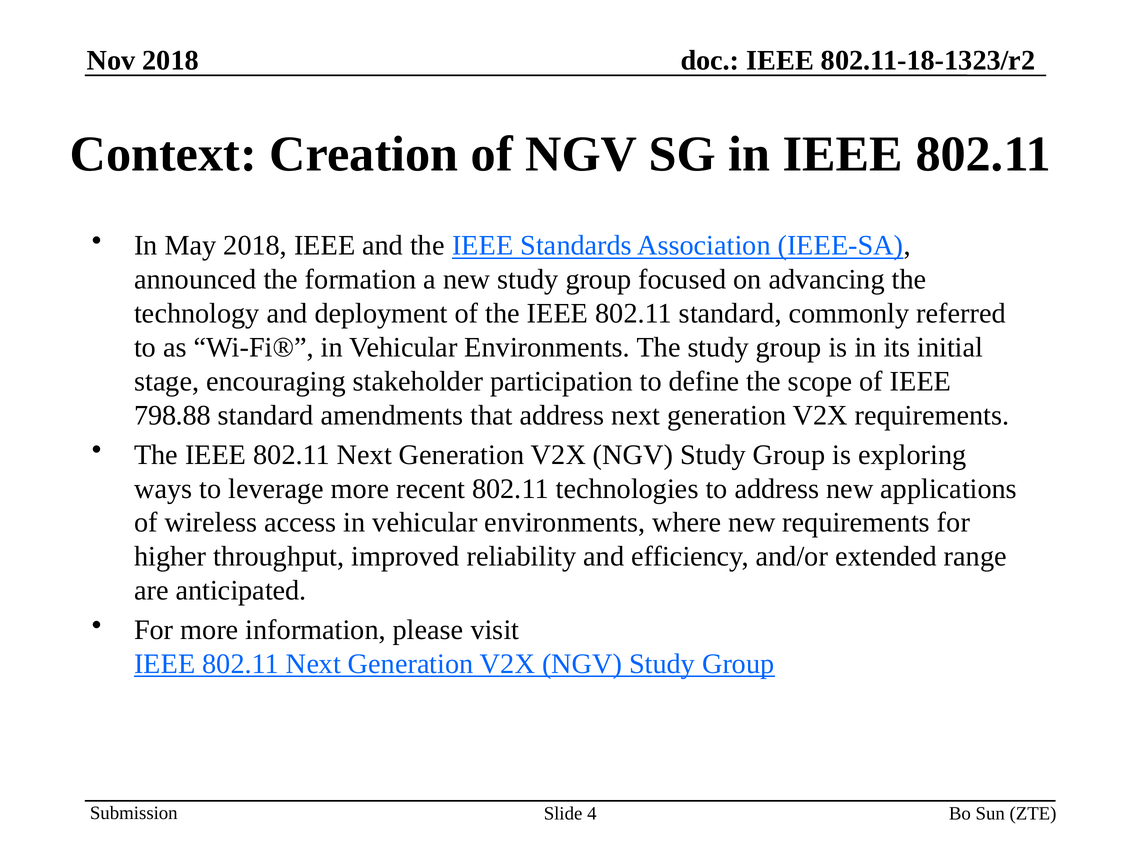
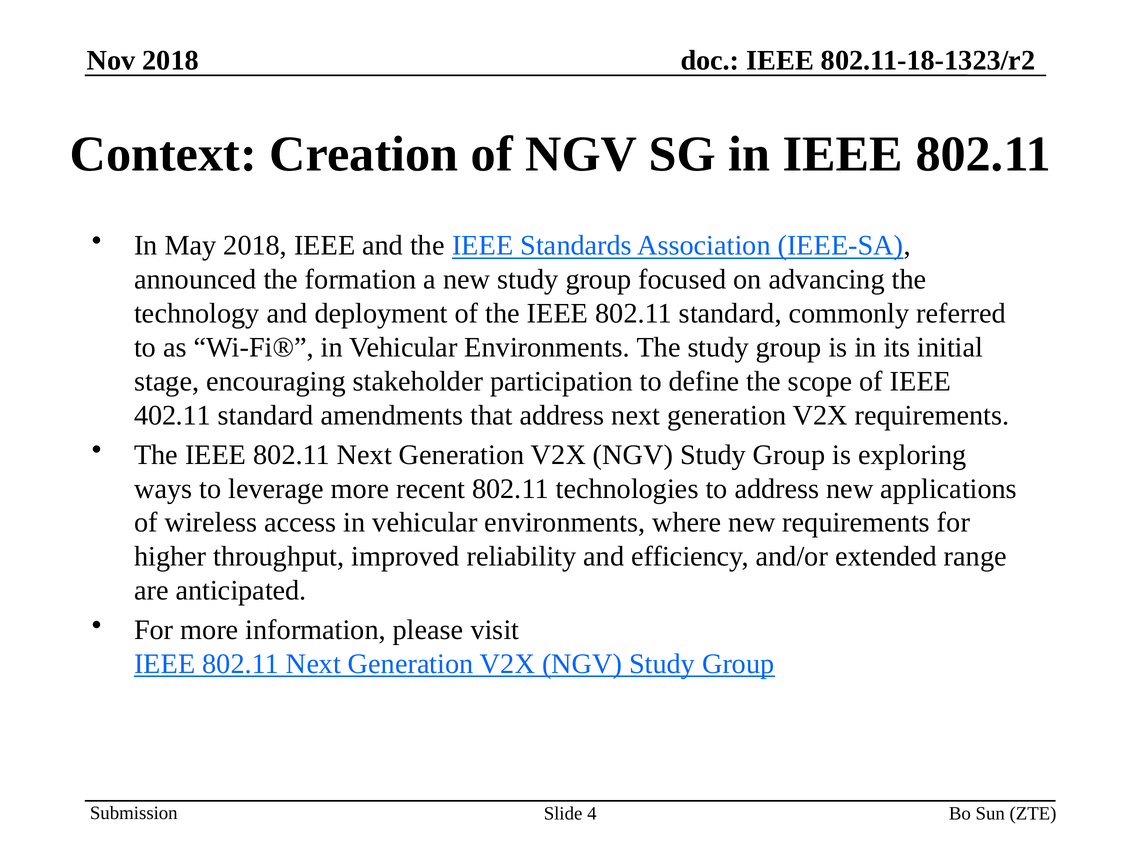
798.88: 798.88 -> 402.11 (173, 415)
